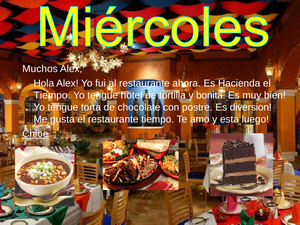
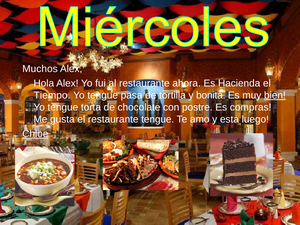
hotel: hotel -> pasa (132, 95)
bien underline: none -> present (275, 95)
diversion: diversion -> compras (251, 107)
restaurante tiempo: tiempo -> tengue (158, 119)
